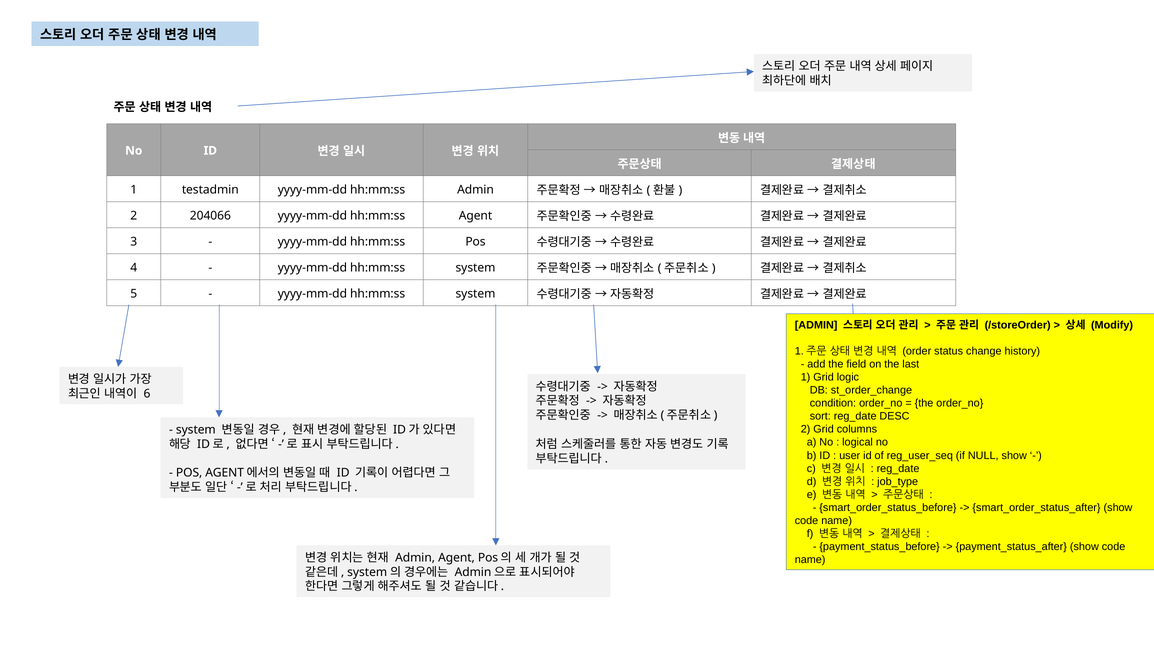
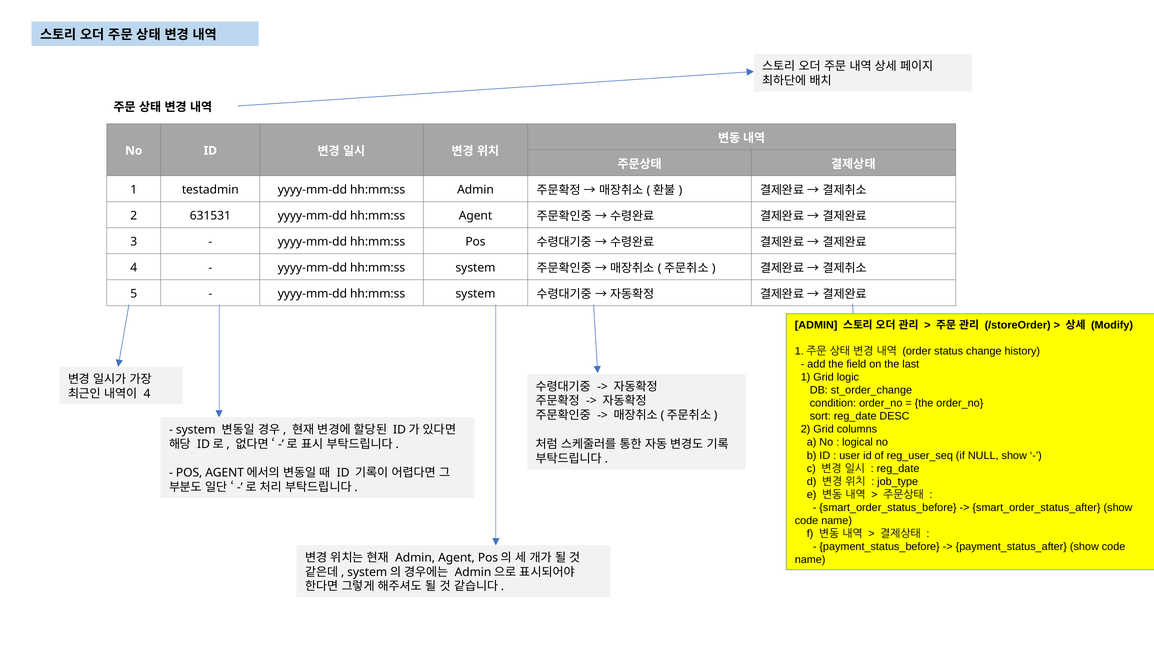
204066: 204066 -> 631531 (210, 216)
6: 6 -> 4 (147, 394)
